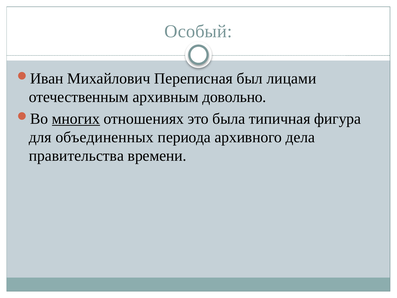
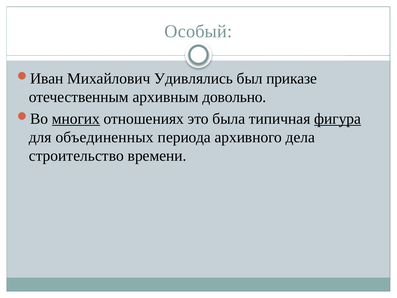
Переписная: Переписная -> Удивлялись (194, 79)
лицами: лицами -> приказе (292, 79)
фигура underline: none -> present (338, 119)
правительства: правительства -> строительство (76, 156)
